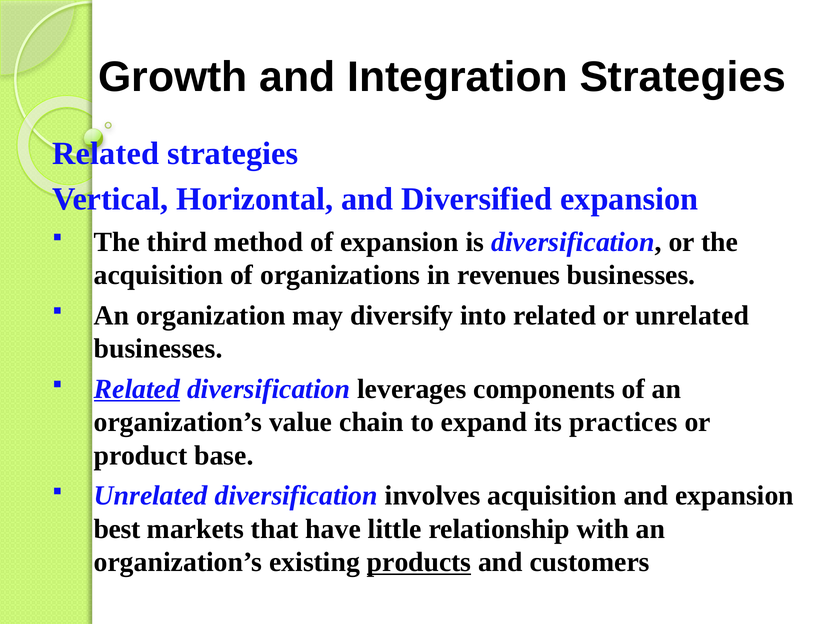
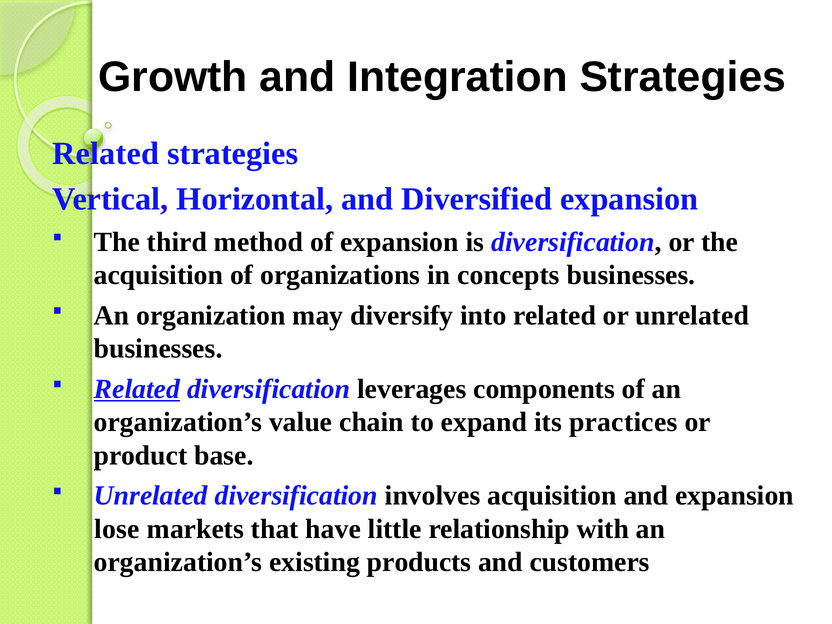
revenues: revenues -> concepts (509, 275)
best: best -> lose (117, 529)
products underline: present -> none (419, 562)
